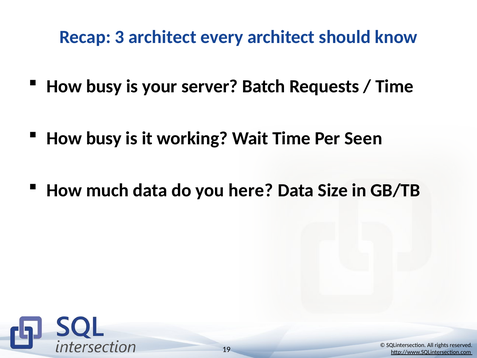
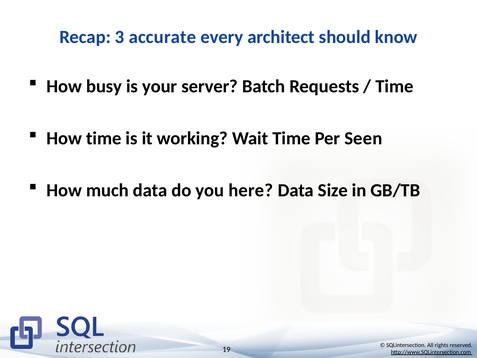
3 architect: architect -> accurate (162, 37)
busy: busy -> time (104, 138)
